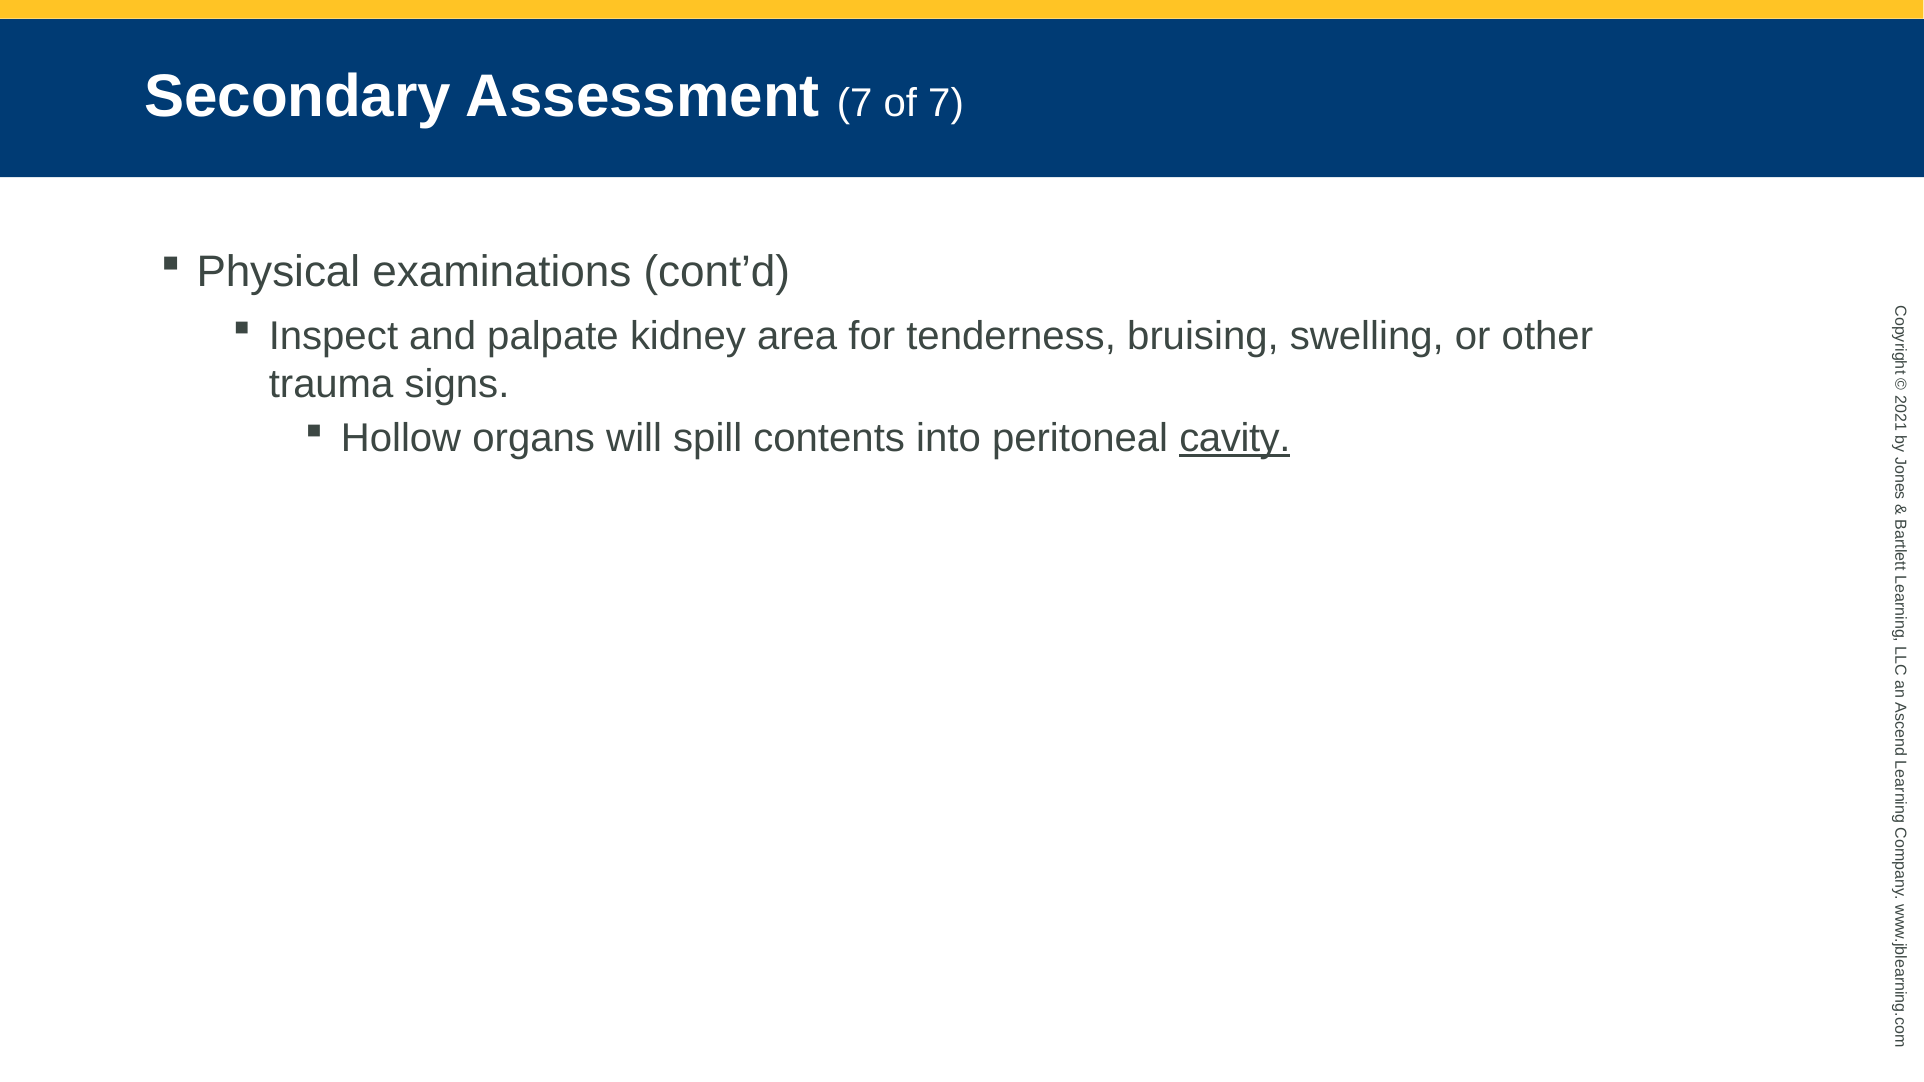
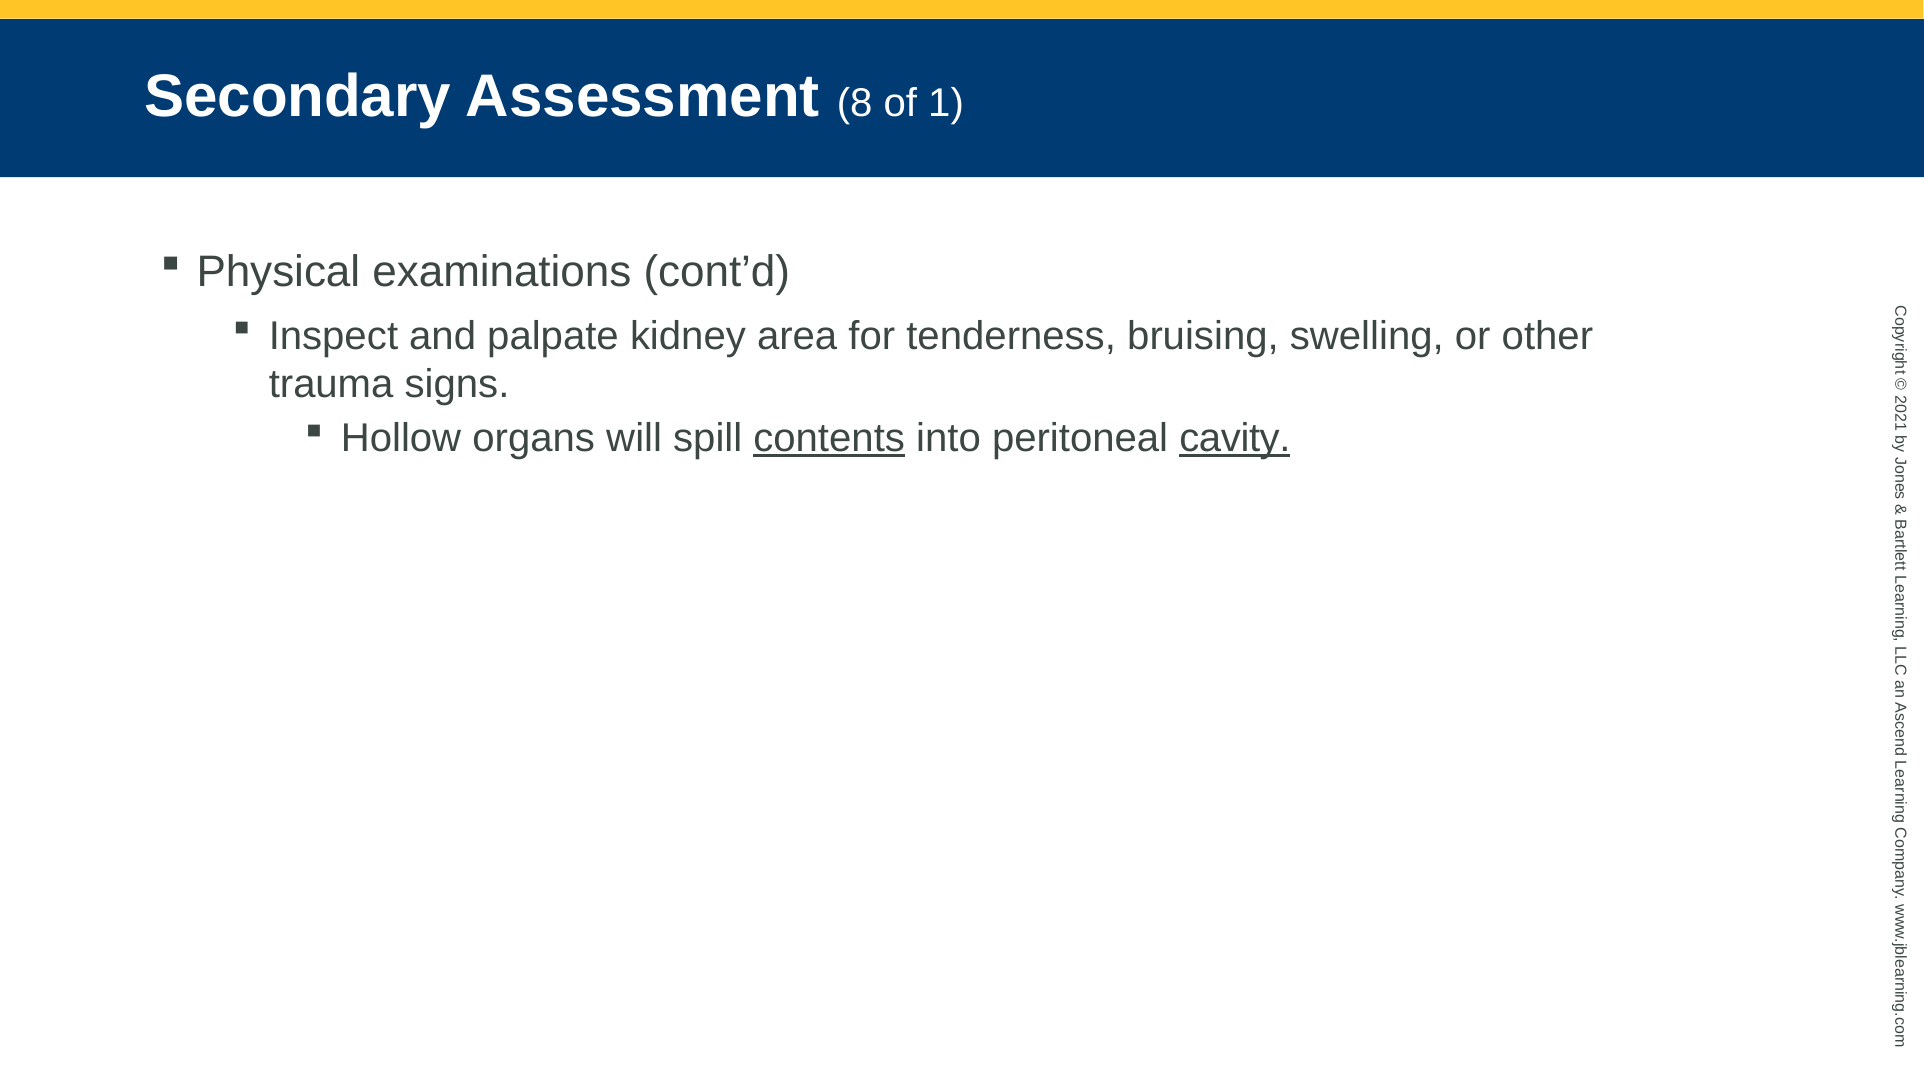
Assessment 7: 7 -> 8 (855, 103)
of 7: 7 -> 1 (946, 103)
contents underline: none -> present (829, 439)
